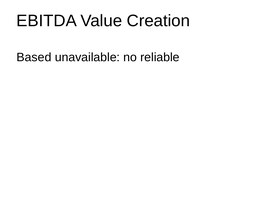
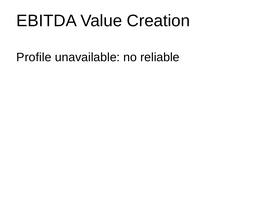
Based: Based -> Profile (34, 57)
